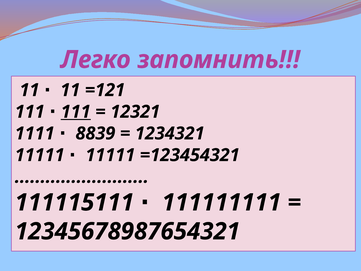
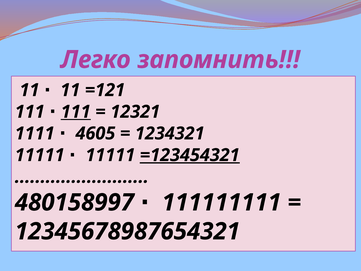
8839: 8839 -> 4605 (95, 133)
=123454321 underline: none -> present (190, 155)
111115111: 111115111 -> 480158997 (74, 202)
